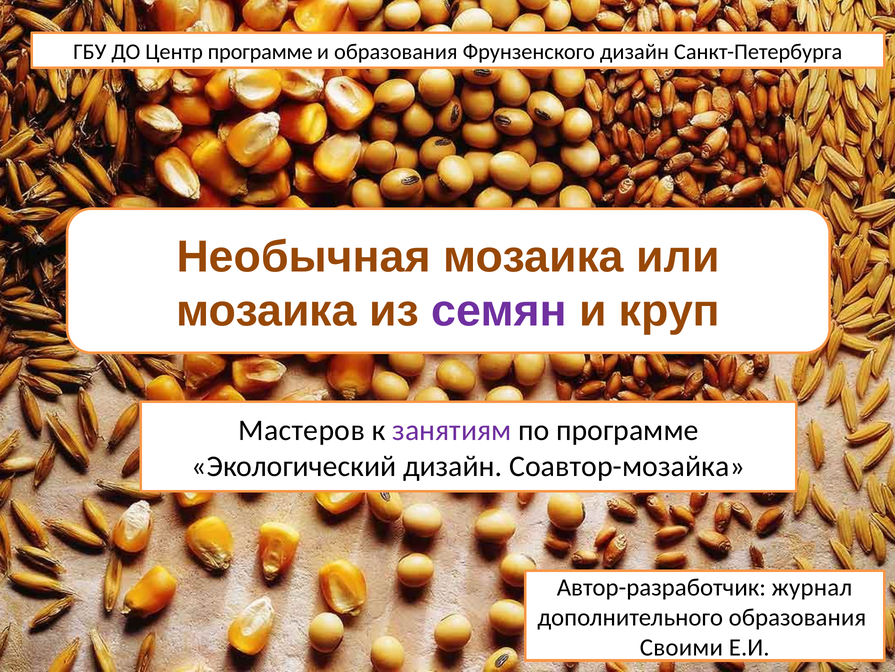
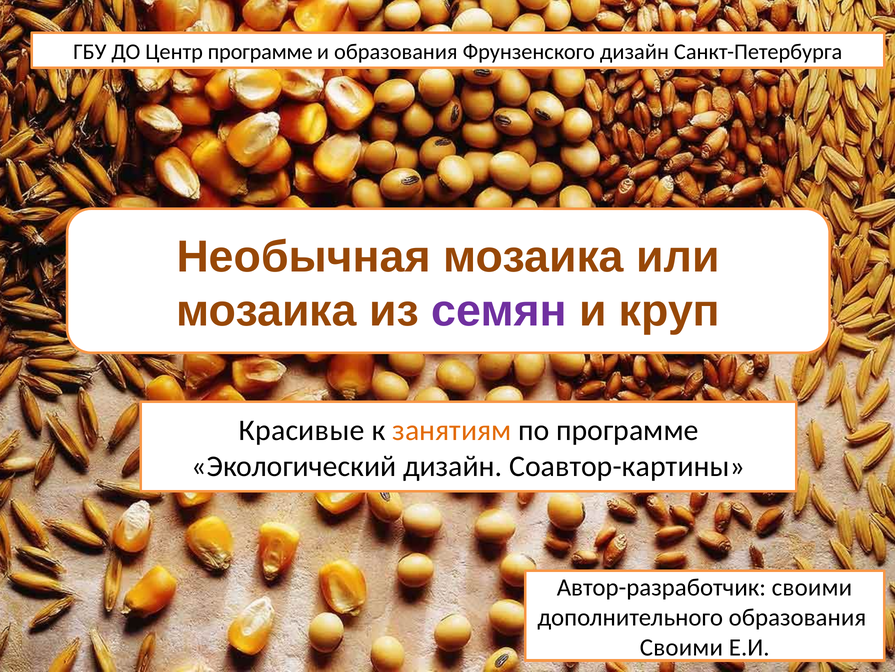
Мастеров: Мастеров -> Красивые (302, 430)
занятиям colour: purple -> orange (452, 430)
Соавтор-мозайка: Соавтор-мозайка -> Соавтор-картины (627, 466)
Автор-разработчик журнал: журнал -> своими (812, 587)
